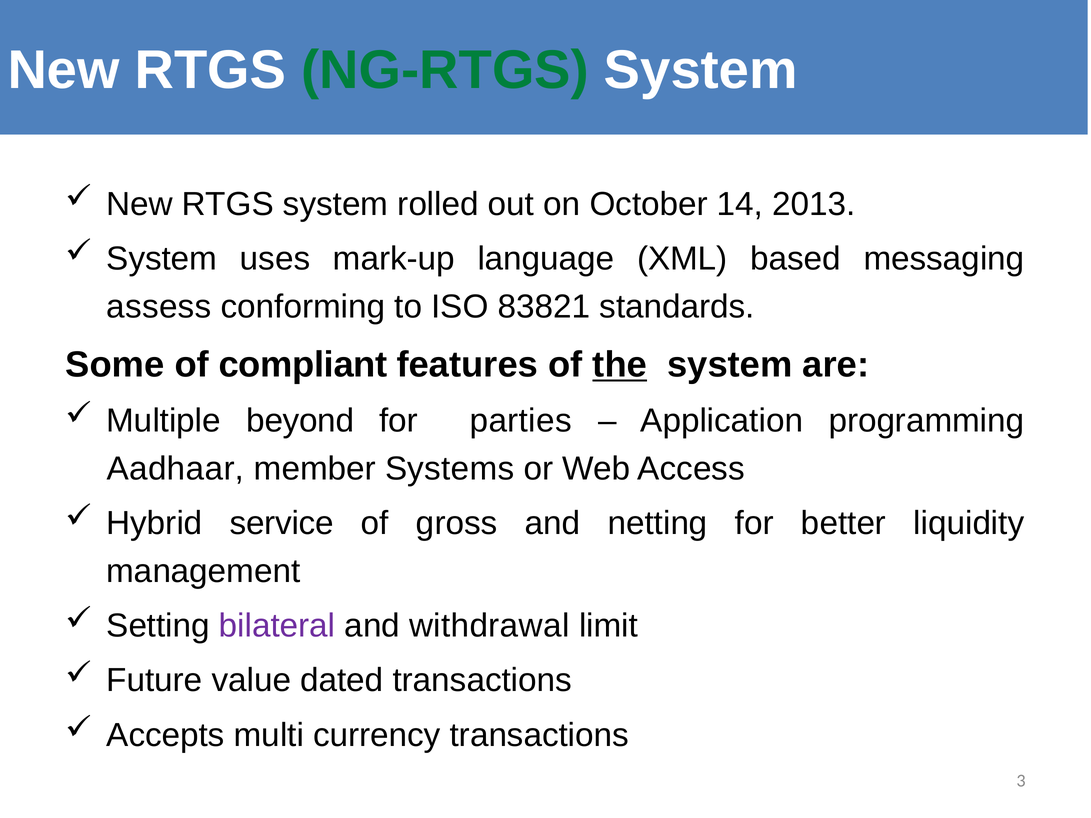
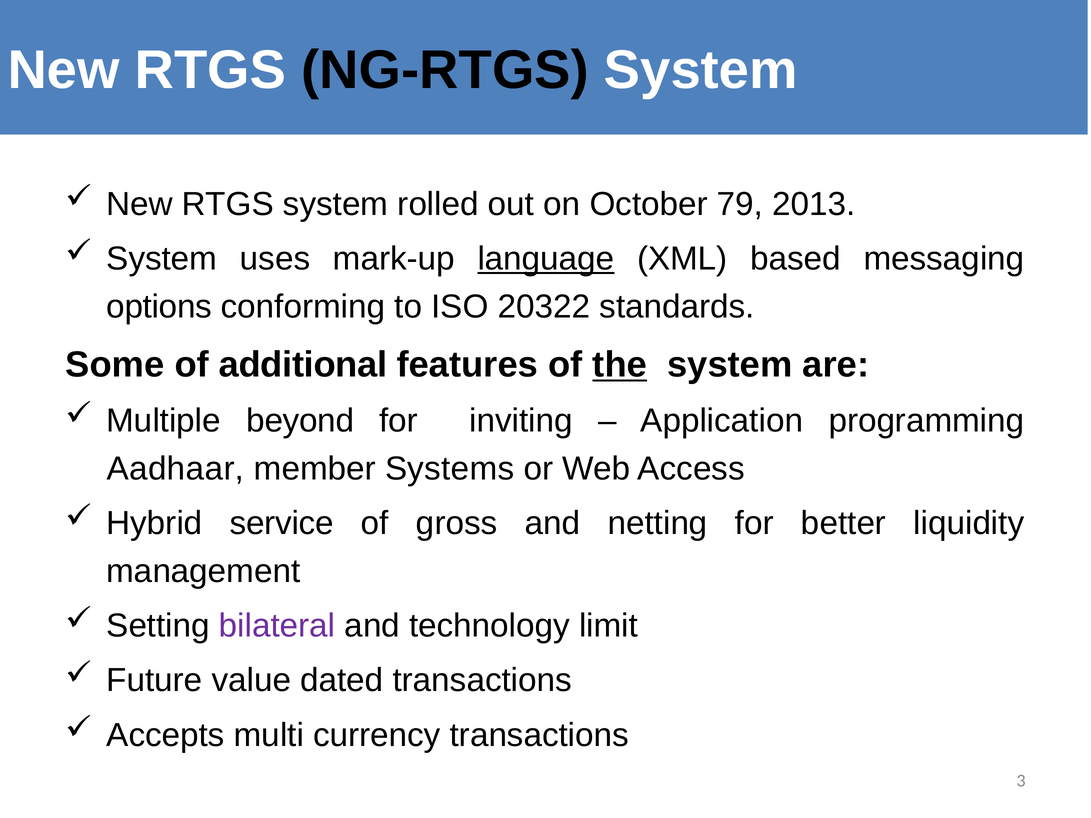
NG-RTGS colour: green -> black (445, 70)
14: 14 -> 79 (740, 204)
language underline: none -> present (546, 259)
assess: assess -> options (159, 307)
83821: 83821 -> 20322 (544, 307)
compliant: compliant -> additional (303, 365)
parties: parties -> inviting (521, 421)
withdrawal: withdrawal -> technology (489, 626)
